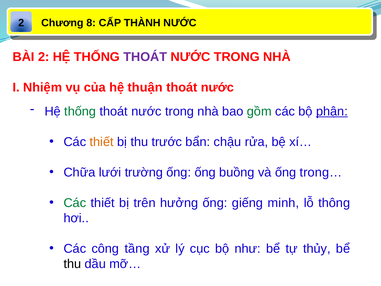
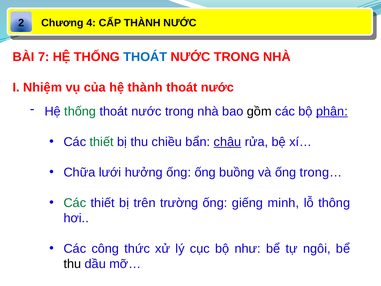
8: 8 -> 4 (91, 23)
BÀI 2: 2 -> 7 (44, 57)
THOÁT colour: purple -> blue (145, 57)
hệ thuận: thuận -> thành (145, 87)
gồm colour: green -> black (259, 111)
thiết colour: orange -> green (102, 142)
trước: trước -> chiều (167, 142)
chậu underline: none -> present (227, 142)
trường: trường -> hưởng (144, 172)
hưởng: hưởng -> trường (179, 203)
tầng: tầng -> thức (137, 248)
thủy: thủy -> ngôi (317, 248)
